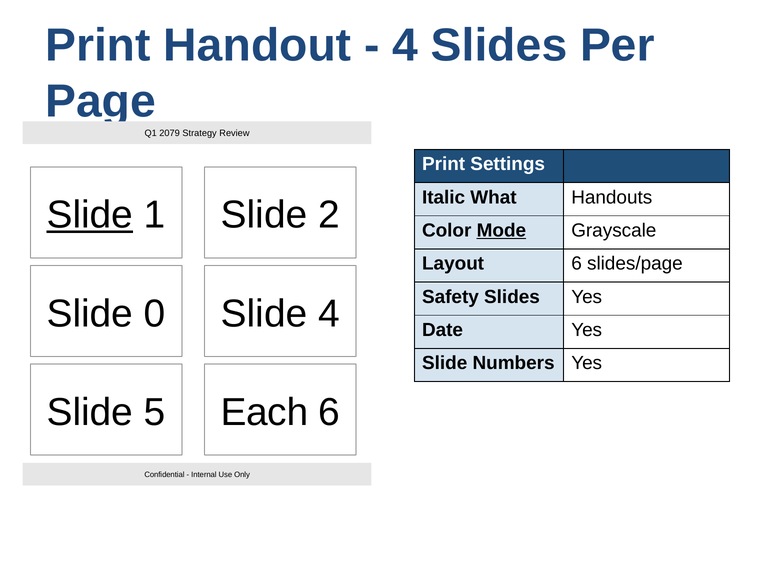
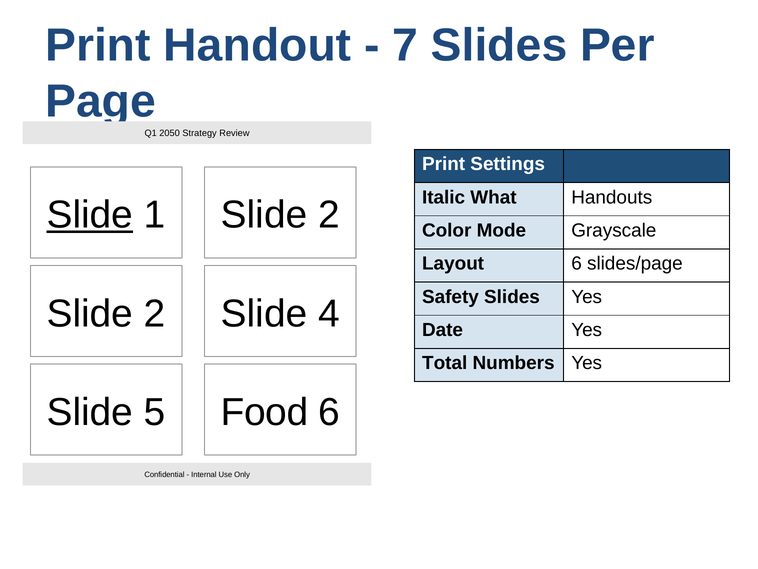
4: 4 -> 7 (405, 46)
2079: 2079 -> 2050 (170, 133)
Mode underline: present -> none (501, 230)
0: 0 -> 2 (155, 313)
Slide: Slide -> Total (445, 363)
Each: Each -> Food (264, 412)
